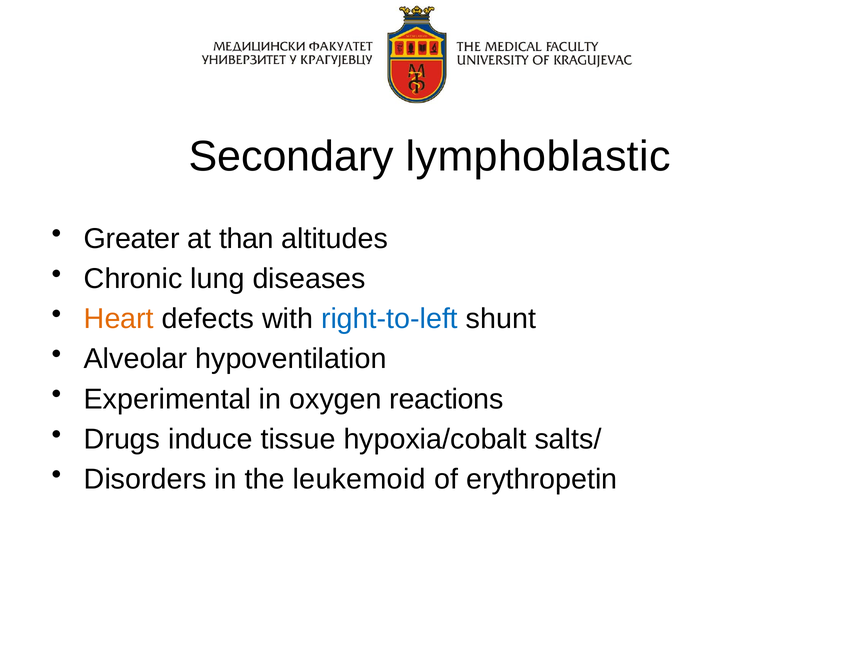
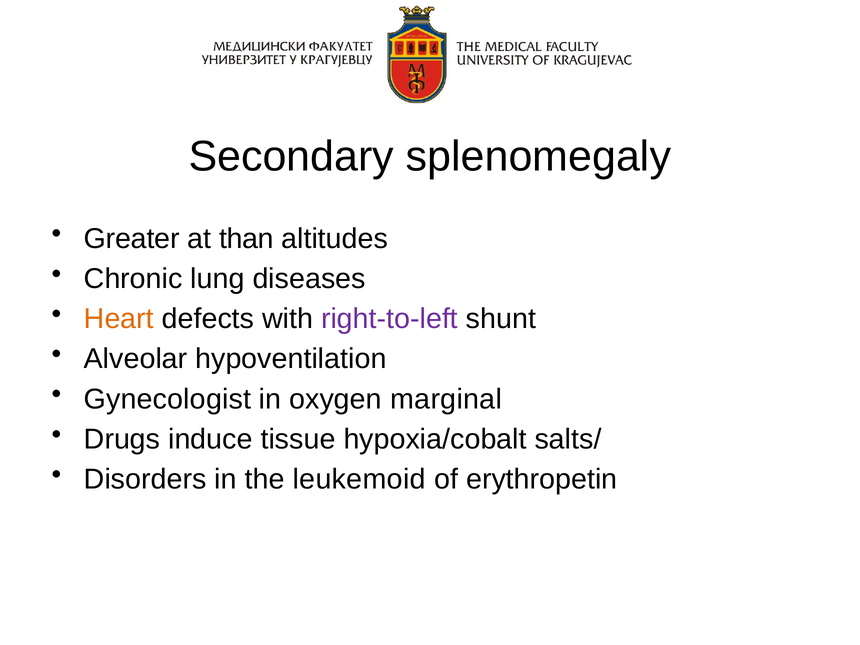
lymphoblastic: lymphoblastic -> splenomegaly (538, 157)
right-to-left colour: blue -> purple (390, 319)
Experimental: Experimental -> Gynecologist (167, 399)
reactions: reactions -> marginal (446, 399)
